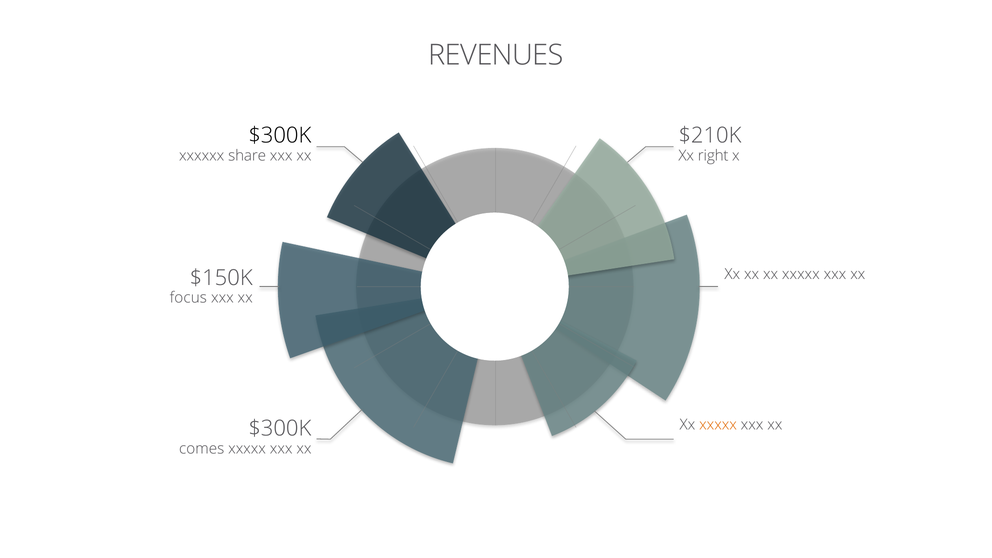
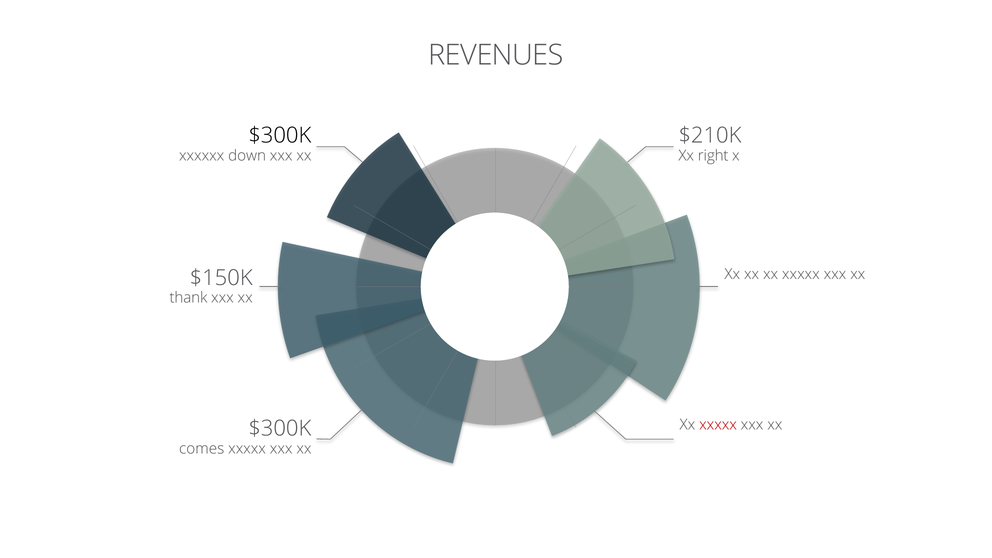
share: share -> down (247, 156)
focus: focus -> thank (188, 298)
xxxxx colour: orange -> red (718, 425)
